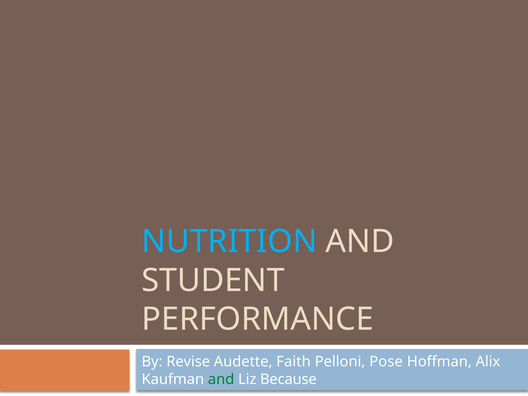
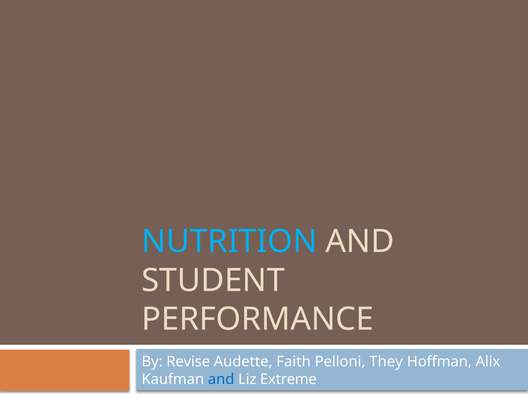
Pose: Pose -> They (386, 362)
and colour: green -> blue (221, 379)
Because: Because -> Extreme (288, 379)
